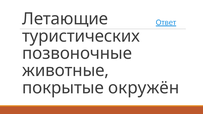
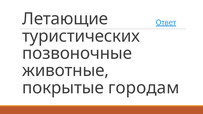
окружён: окружён -> городам (144, 88)
